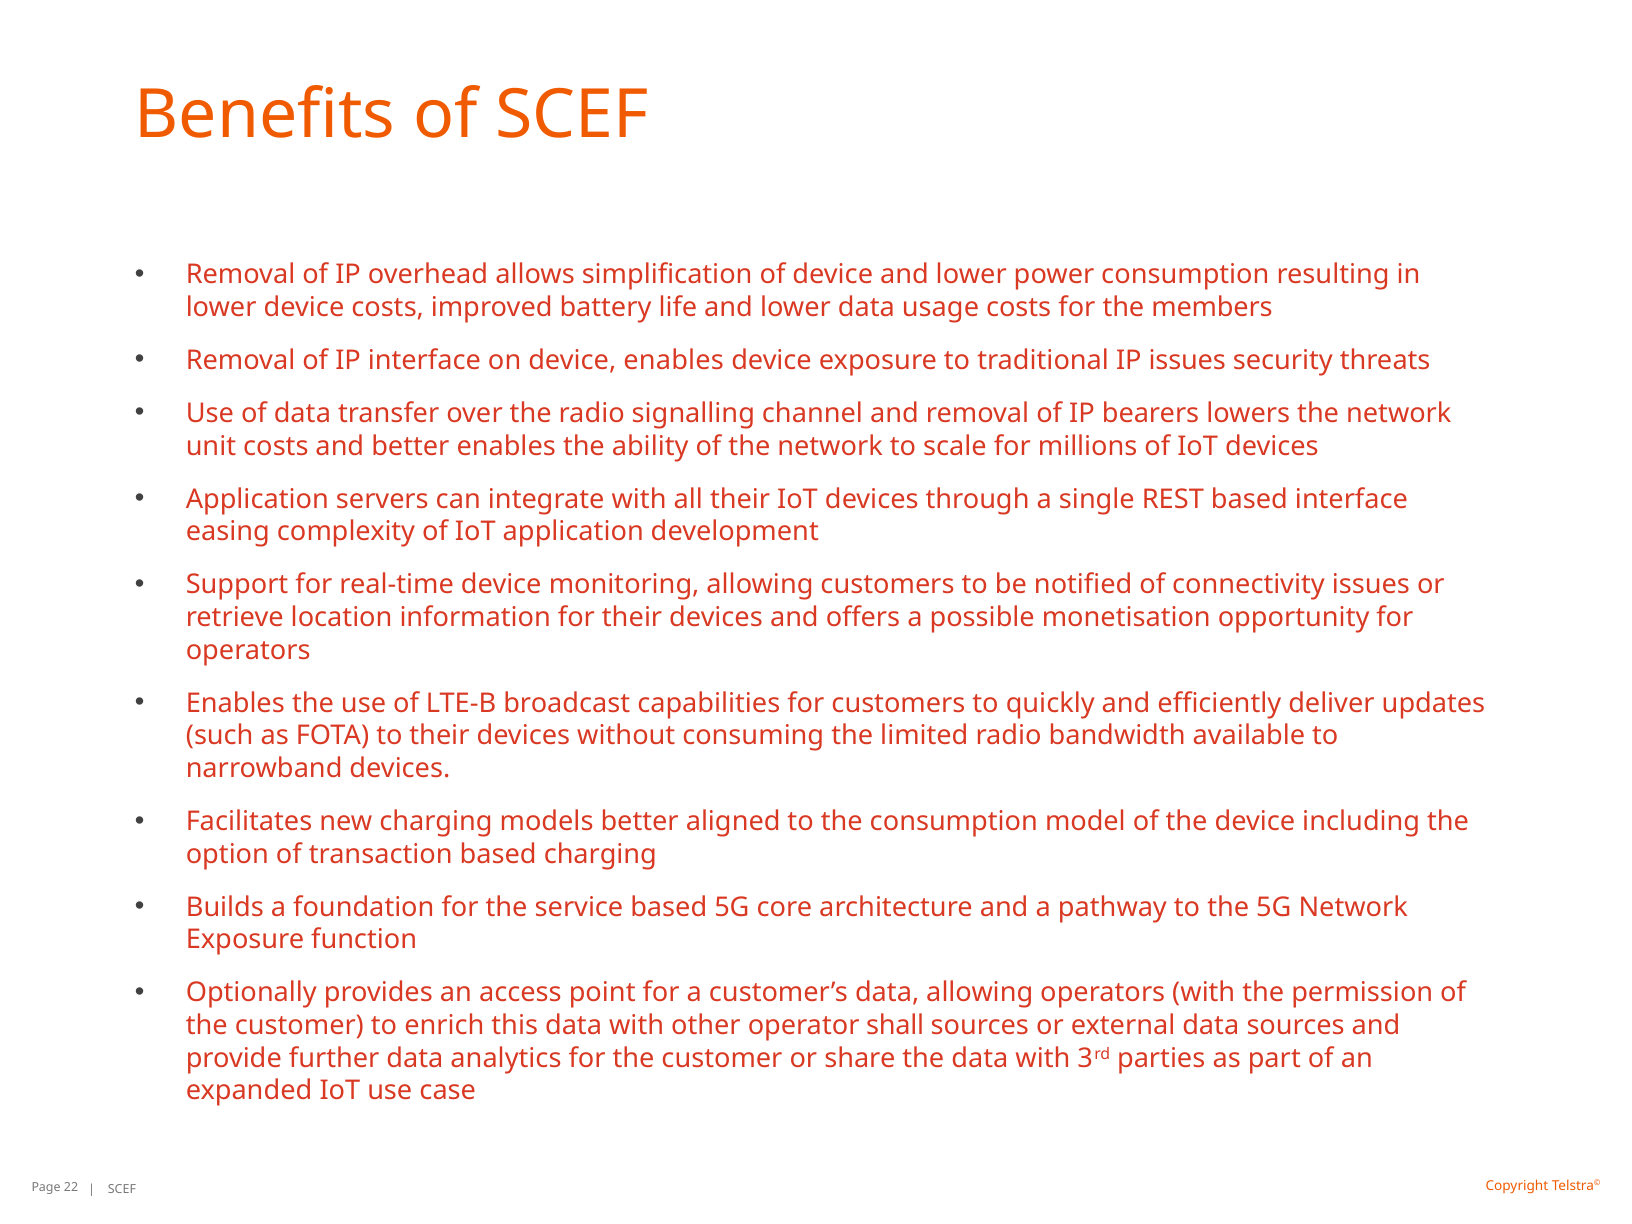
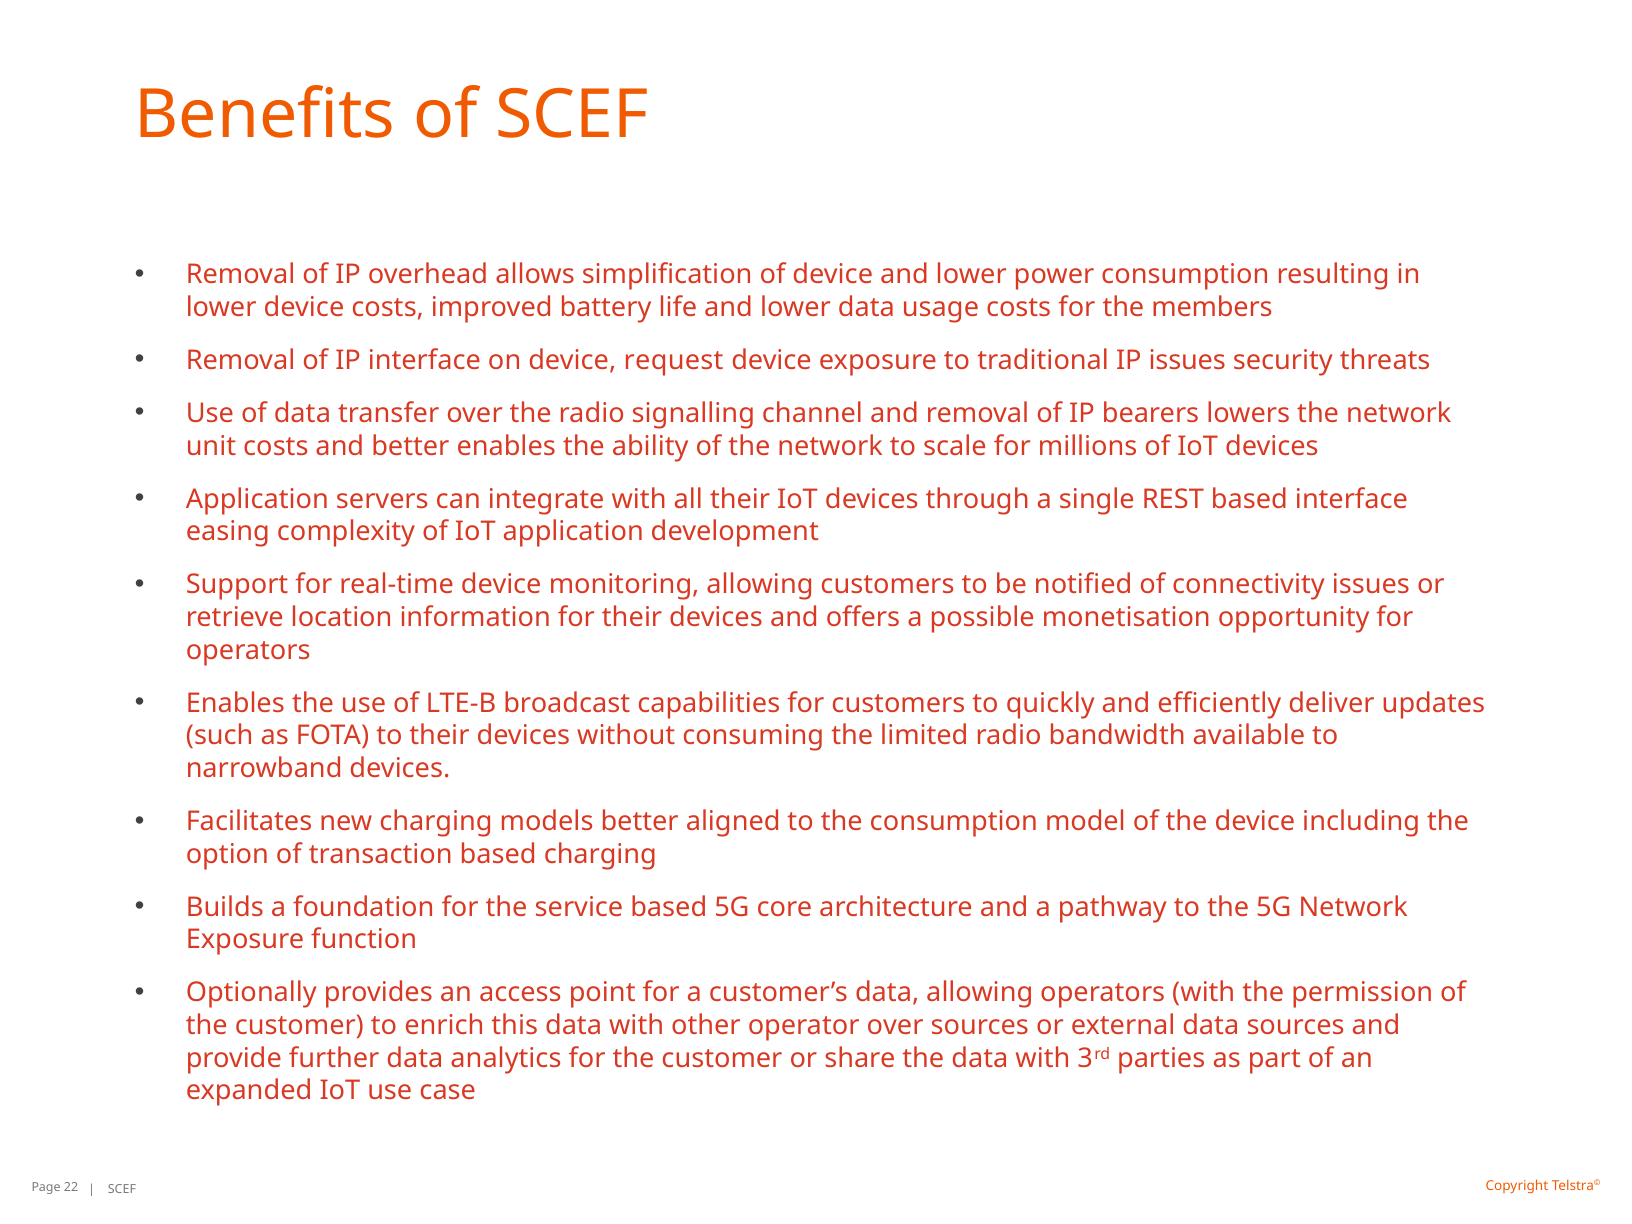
device enables: enables -> request (674, 360)
operator shall: shall -> over (895, 1026)
